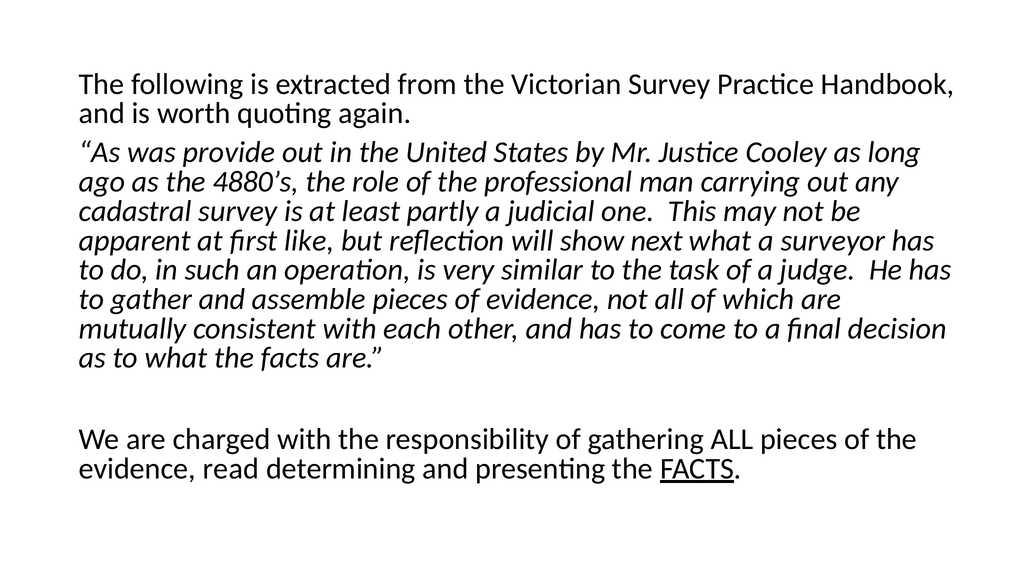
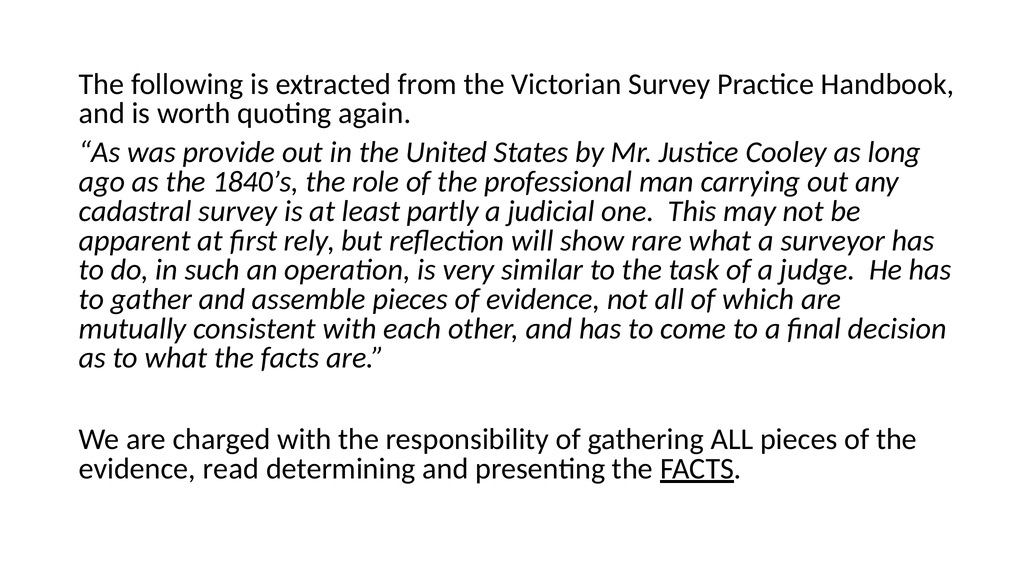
4880’s: 4880’s -> 1840’s (256, 182)
like: like -> rely (310, 240)
next: next -> rare (657, 240)
